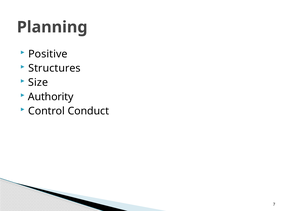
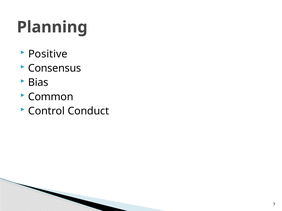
Structures: Structures -> Consensus (55, 68)
Size: Size -> Bias (38, 83)
Authority: Authority -> Common (51, 97)
